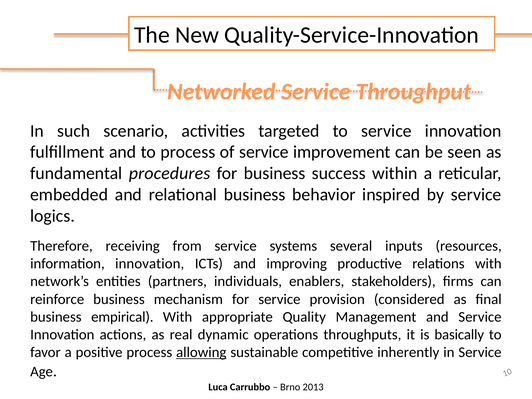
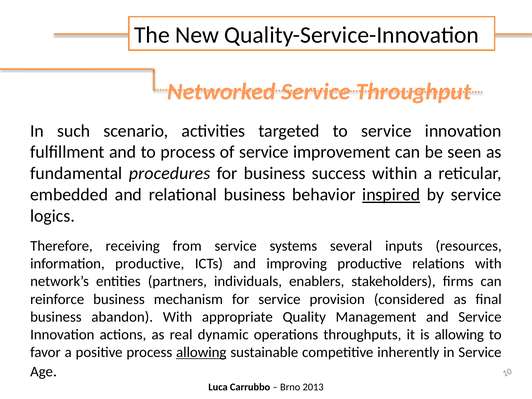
inspired underline: none -> present (391, 195)
information innovation: innovation -> productive (150, 264)
empirical: empirical -> abandon (122, 317)
is basically: basically -> allowing (459, 335)
